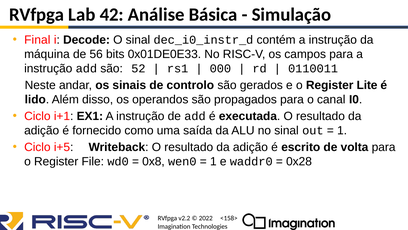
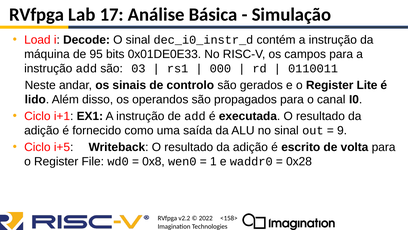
42: 42 -> 17 (112, 14)
Final: Final -> Load (37, 40)
56: 56 -> 95 (96, 54)
52: 52 -> 03 (138, 68)
1: 1 -> 9 (342, 130)
